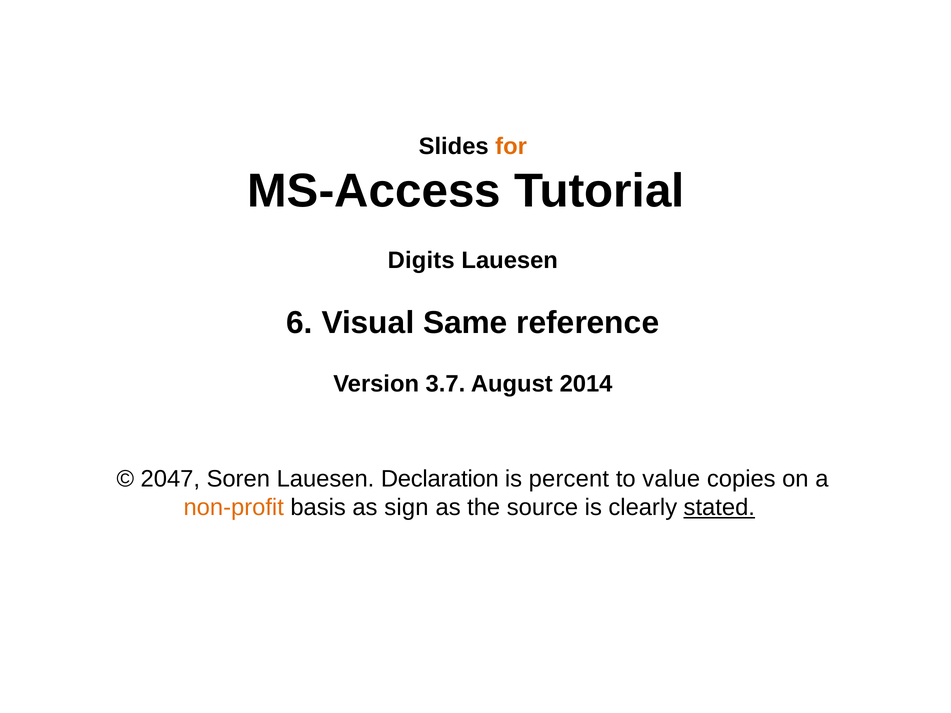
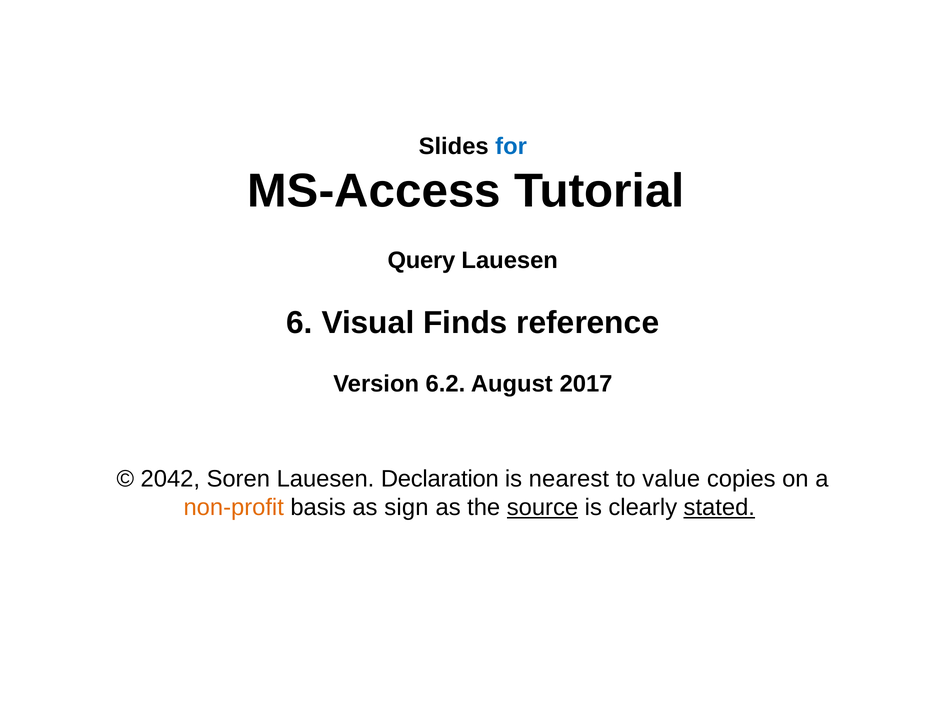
for colour: orange -> blue (511, 146)
Digits: Digits -> Query (421, 261)
Same: Same -> Finds (465, 323)
3.7: 3.7 -> 6.2 (445, 384)
2014: 2014 -> 2017 (586, 384)
2047: 2047 -> 2042 (170, 479)
percent: percent -> nearest (569, 479)
source underline: none -> present (542, 508)
